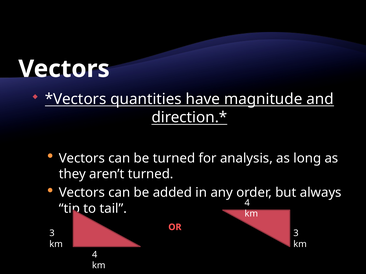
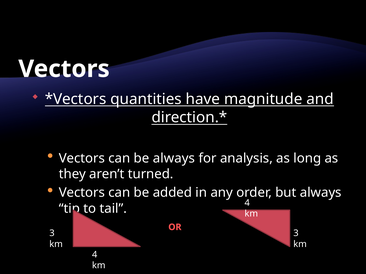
be turned: turned -> always (174, 159)
